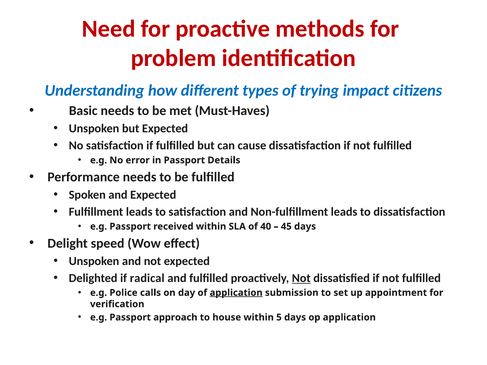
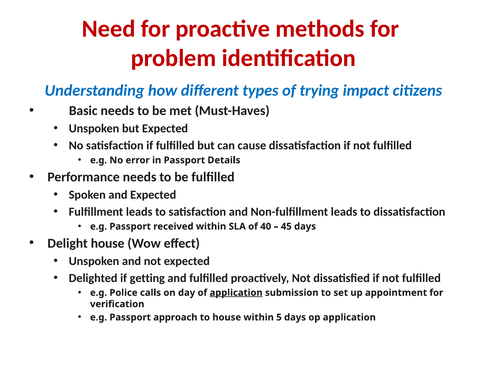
Delight speed: speed -> house (108, 243)
radical: radical -> getting (147, 278)
Not underline: present -> none (301, 278)
